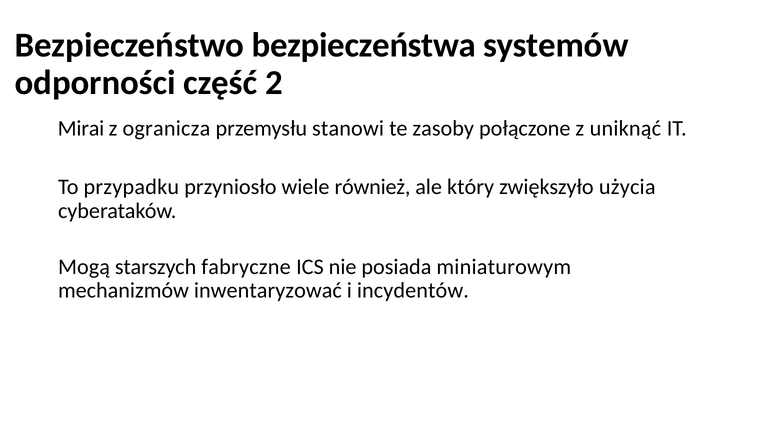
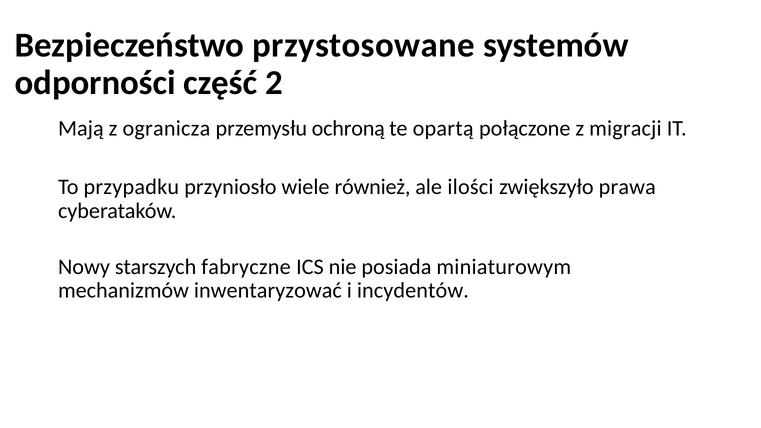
bezpieczeństwa: bezpieczeństwa -> przystosowane (364, 45)
Mirai: Mirai -> Mają (81, 129)
stanowi: stanowi -> ochroną (348, 129)
zasoby: zasoby -> opartą (443, 129)
uniknąć: uniknąć -> migracji (625, 129)
który: który -> ilości (470, 187)
użycia: użycia -> prawa (627, 187)
Mogą: Mogą -> Nowy (84, 267)
